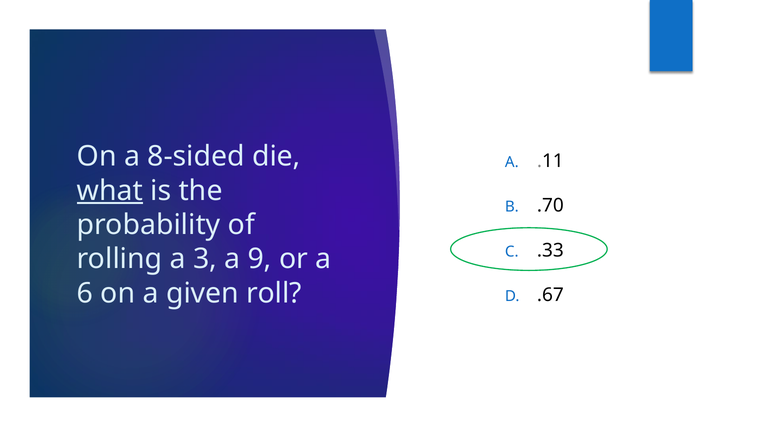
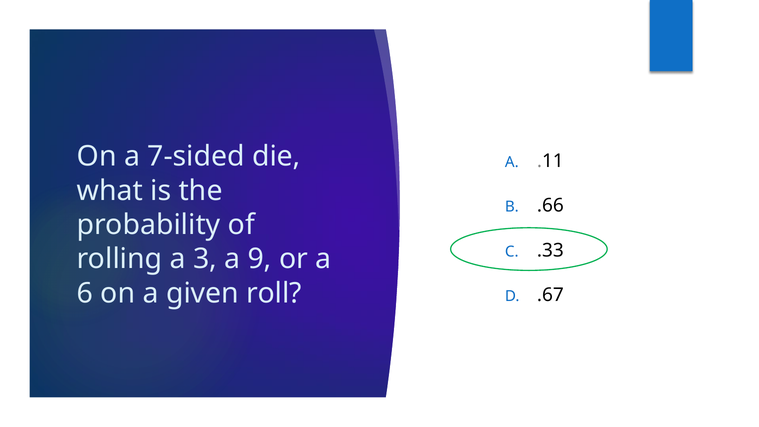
8-sided: 8-sided -> 7-sided (196, 157)
what underline: present -> none (110, 191)
.70: .70 -> .66 (550, 206)
